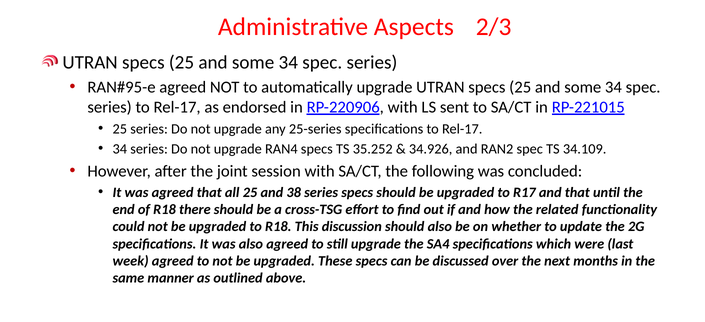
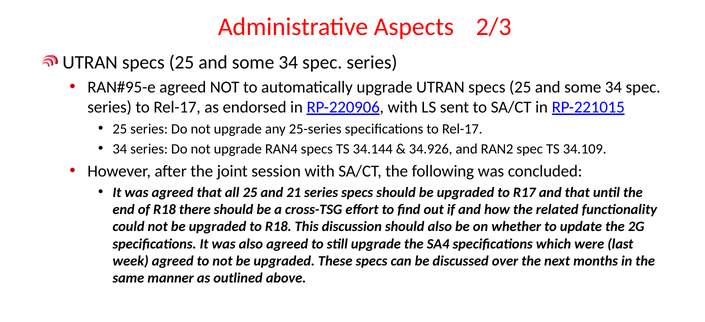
35.252: 35.252 -> 34.144 (373, 149)
38: 38 -> 21 (294, 193)
